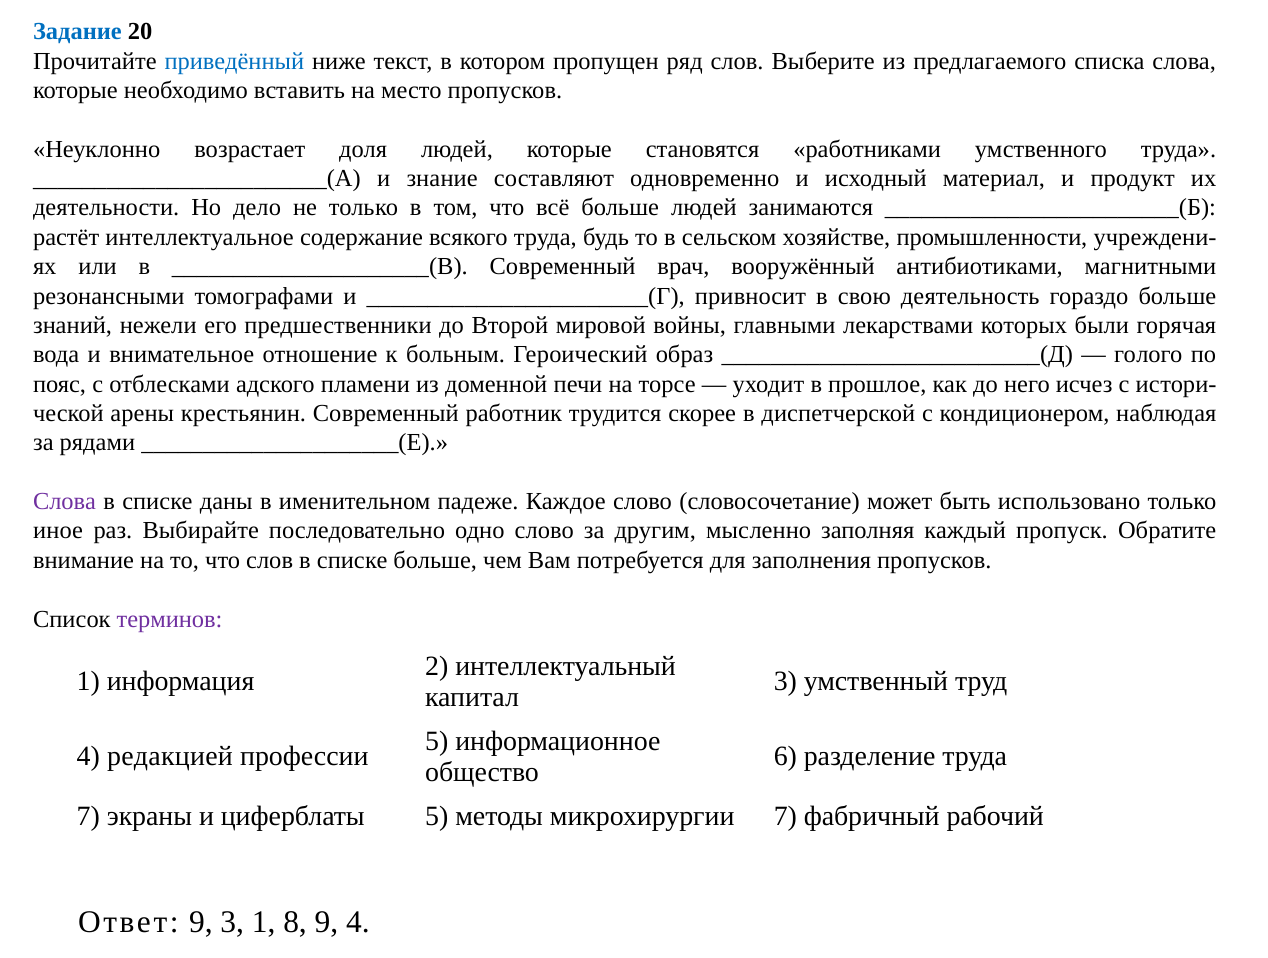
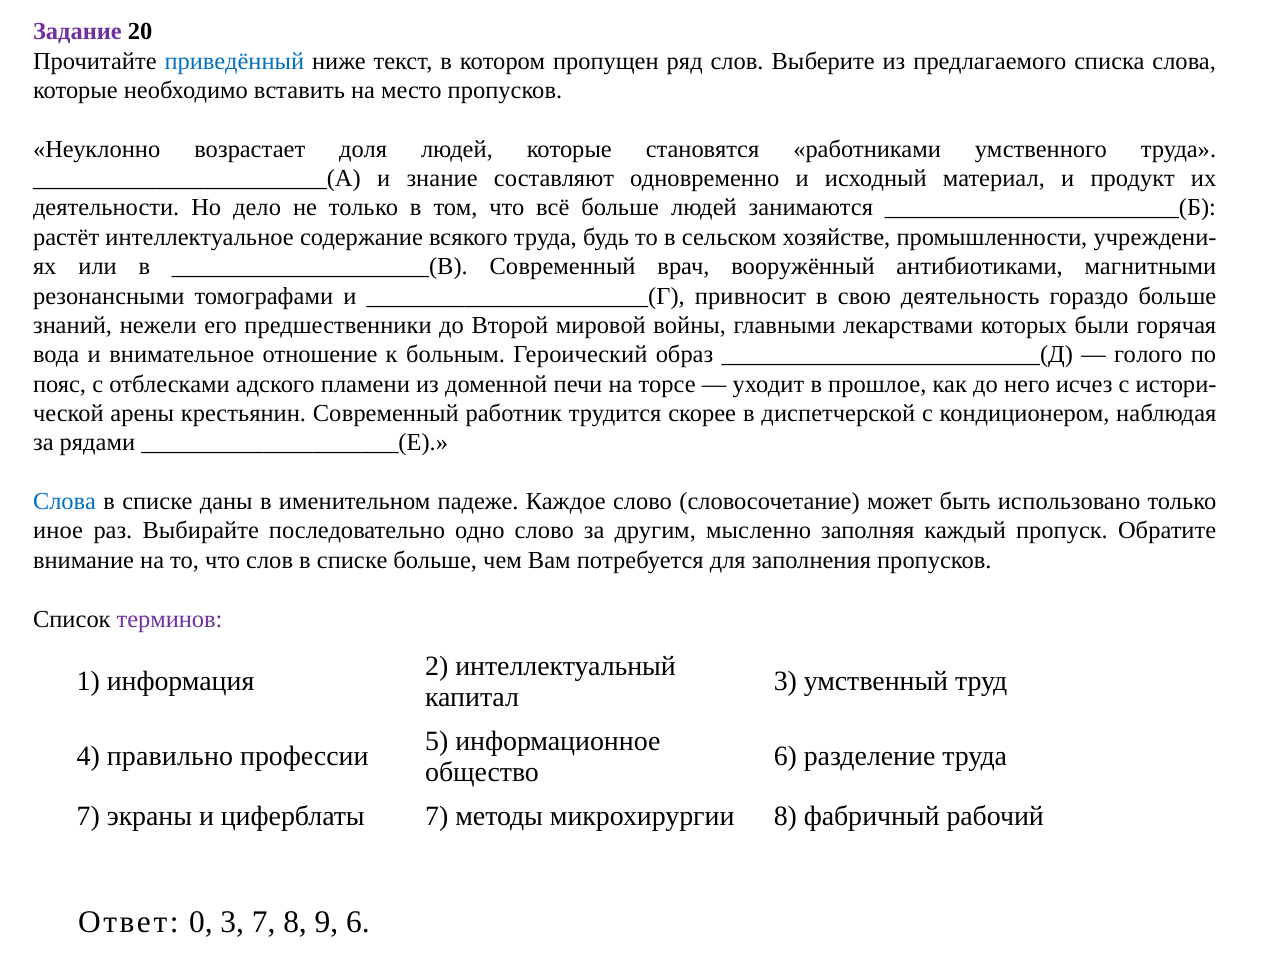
Задание colour: blue -> purple (77, 32)
Слова colour: purple -> blue (65, 501)
редакцией: редакцией -> правильно (170, 756)
циферблаты 5: 5 -> 7 (437, 816)
микрохирургии 7: 7 -> 8 (785, 816)
Ответ 9: 9 -> 0 (201, 922)
3 1: 1 -> 7 (264, 922)
9 4: 4 -> 6 (358, 922)
